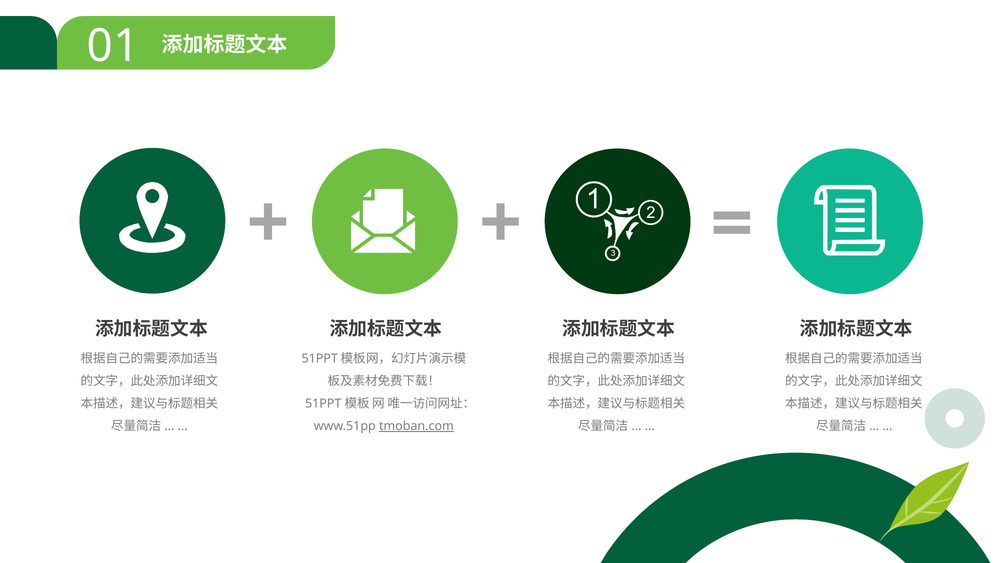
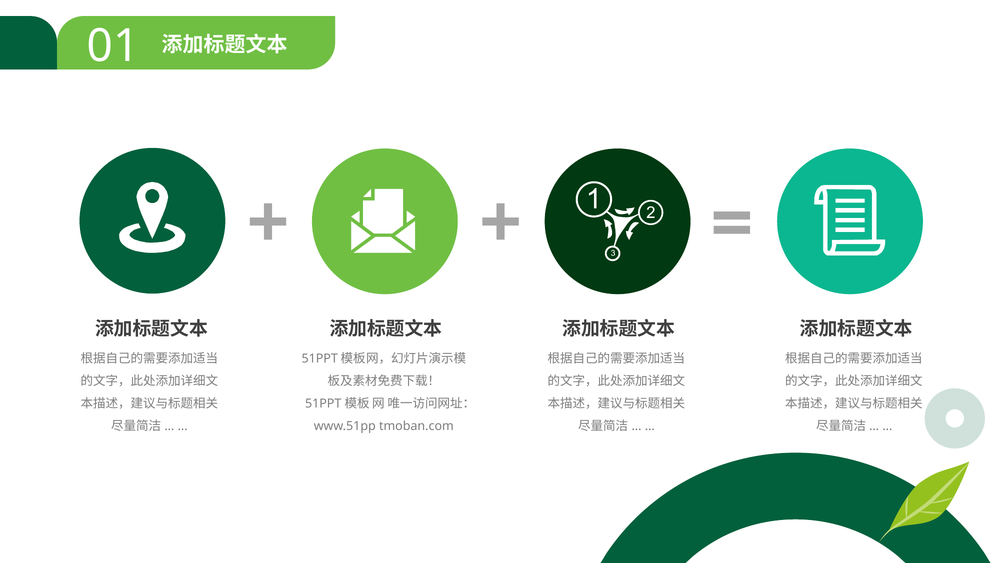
tmoban.com underline: present -> none (416, 426)
